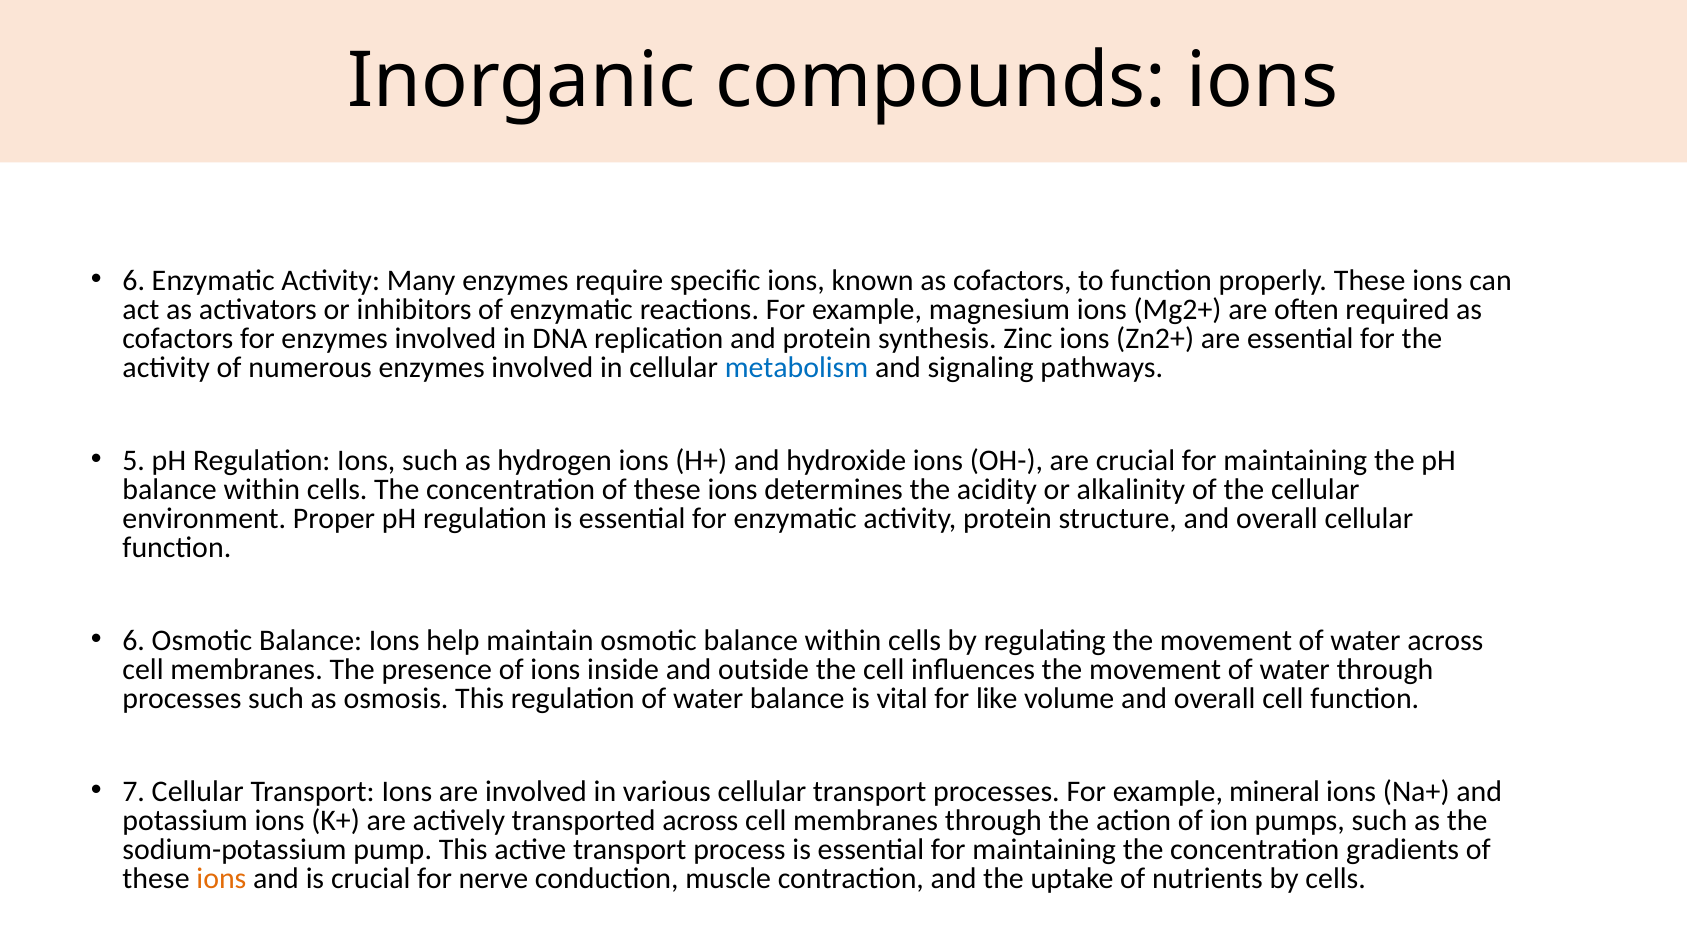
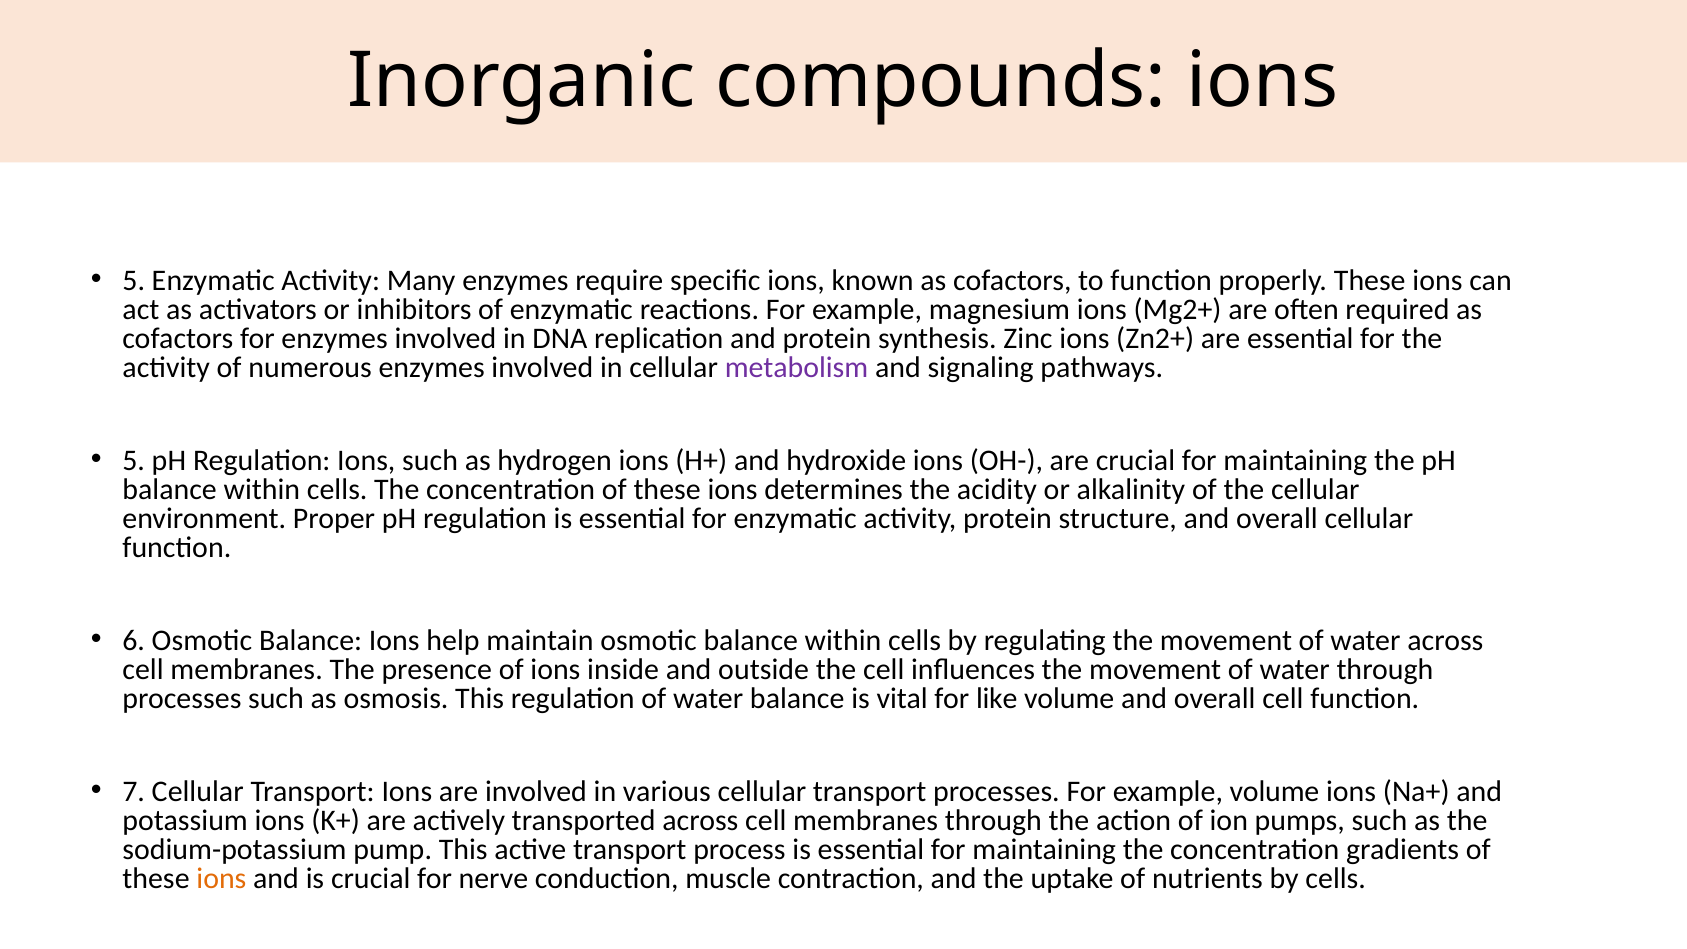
6: 6 -> 5 (134, 281)
metabolism colour: blue -> purple (796, 368)
example mineral: mineral -> volume (1274, 792)
